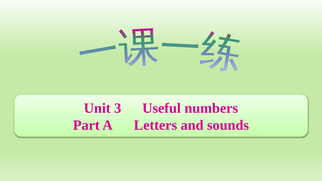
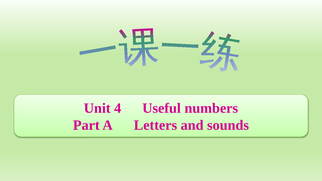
3: 3 -> 4 (118, 108)
